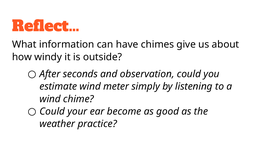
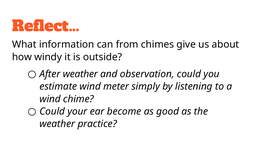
have: have -> from (127, 45)
After seconds: seconds -> weather (80, 74)
